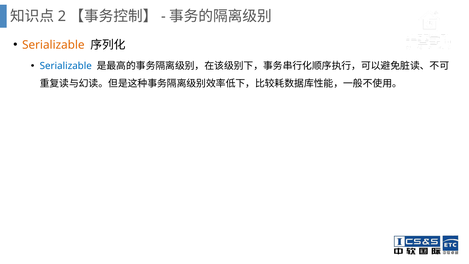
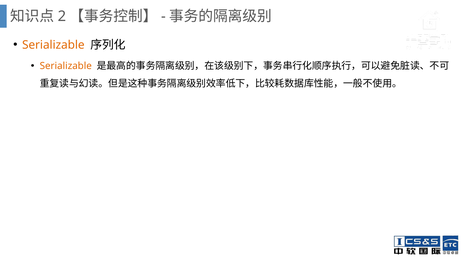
Serializable colour: blue -> orange (66, 66)
